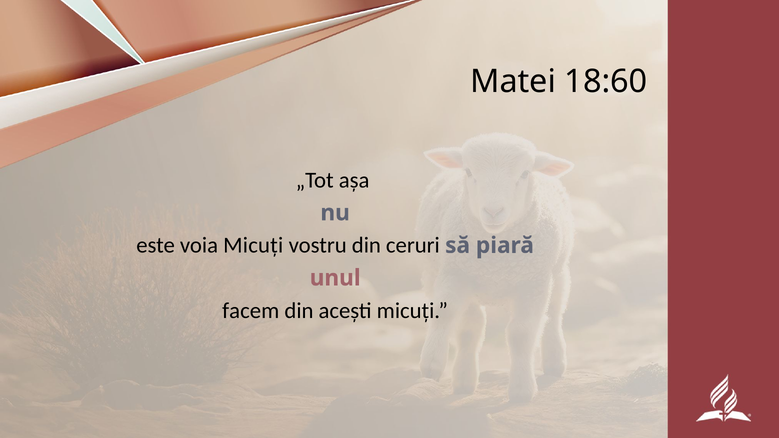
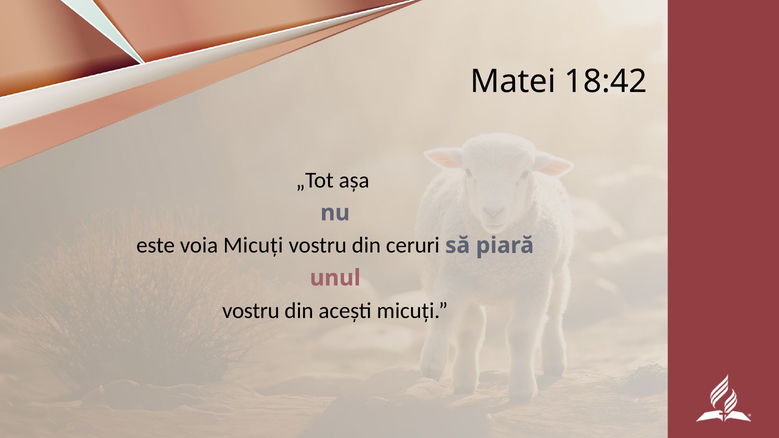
18:60: 18:60 -> 18:42 (606, 82)
facem: facem -> vostru (251, 311)
